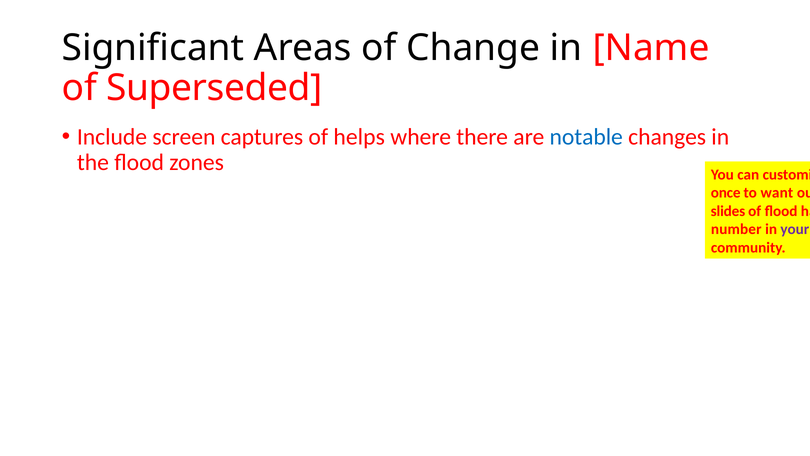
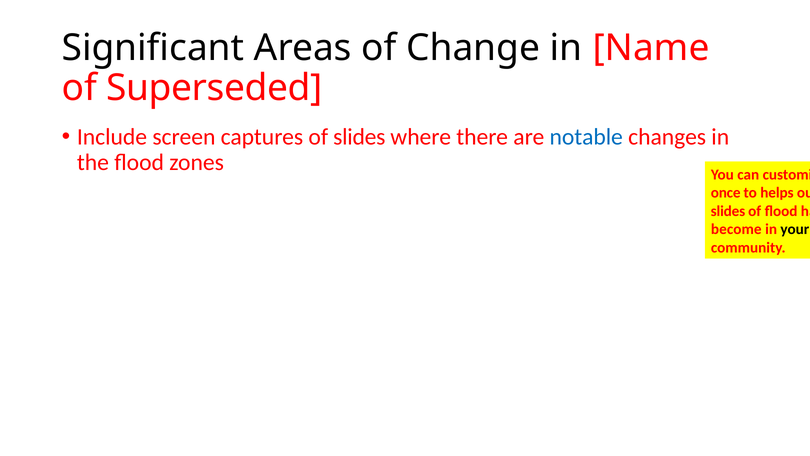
of helps: helps -> slides (359, 137)
want: want -> helps (777, 193)
number: number -> become (736, 229)
your colour: purple -> black (795, 229)
